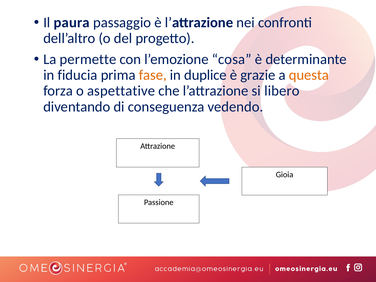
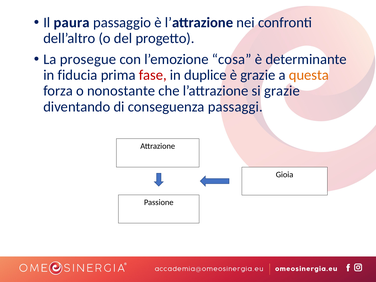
permette: permette -> prosegue (88, 59)
fase colour: orange -> red (153, 75)
aspettative: aspettative -> nonostante (121, 91)
si libero: libero -> grazie (282, 91)
vedendo: vedendo -> passaggi (235, 107)
